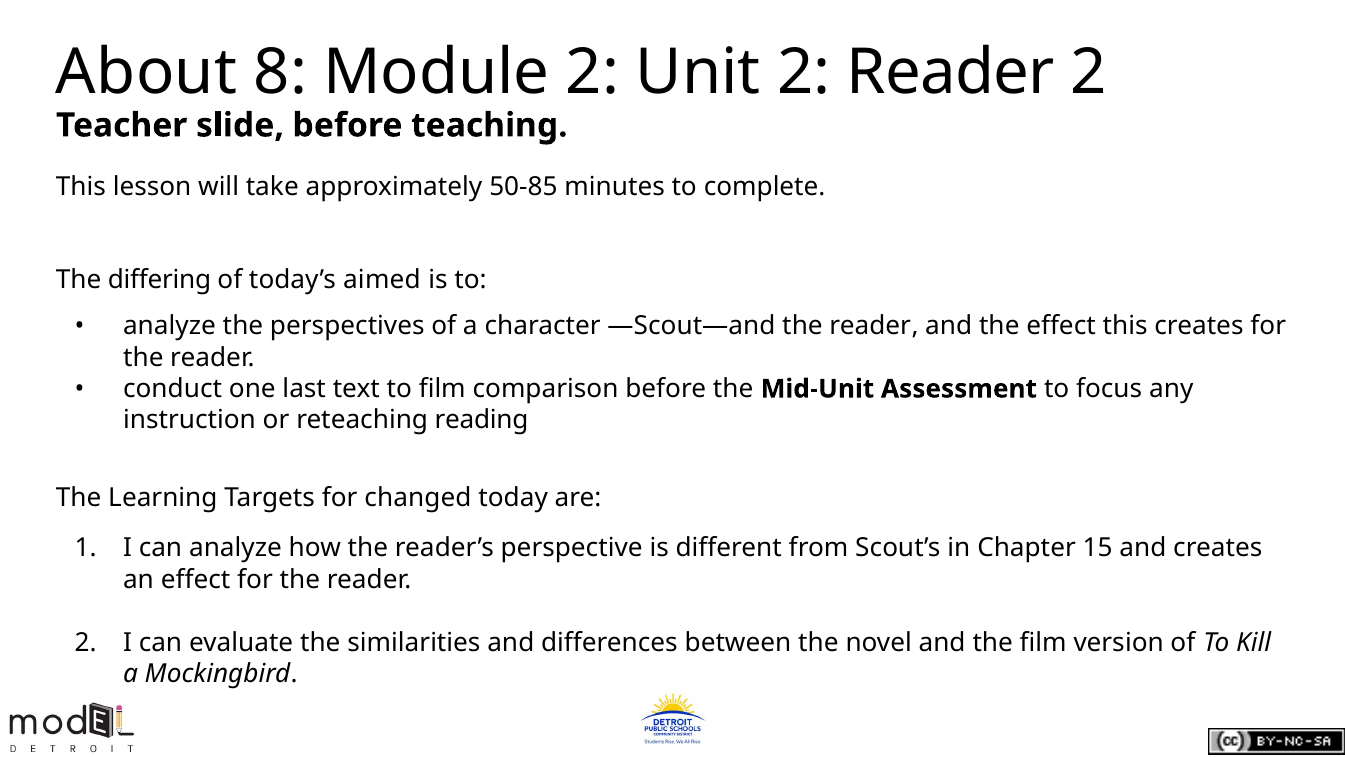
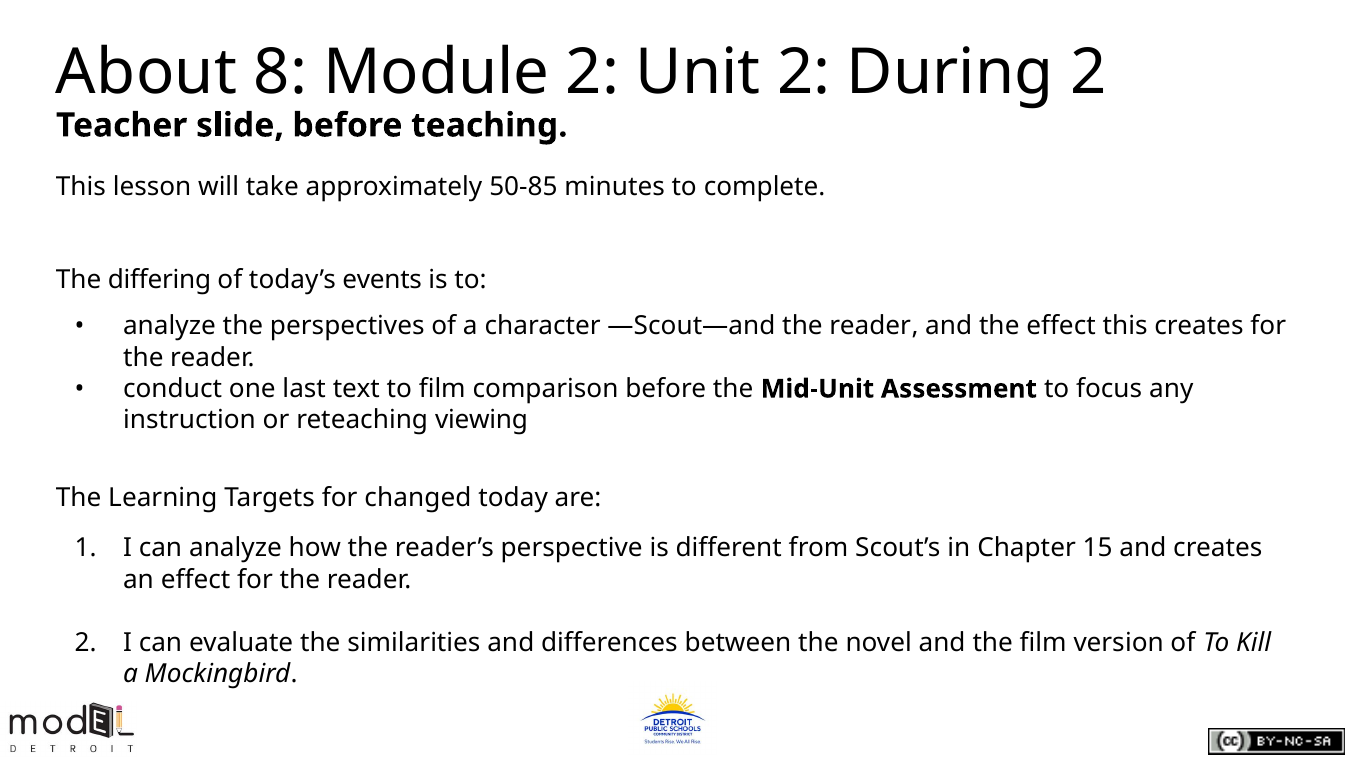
2 Reader: Reader -> During (950, 73)
aimed: aimed -> events (382, 280)
reading: reading -> viewing (481, 420)
